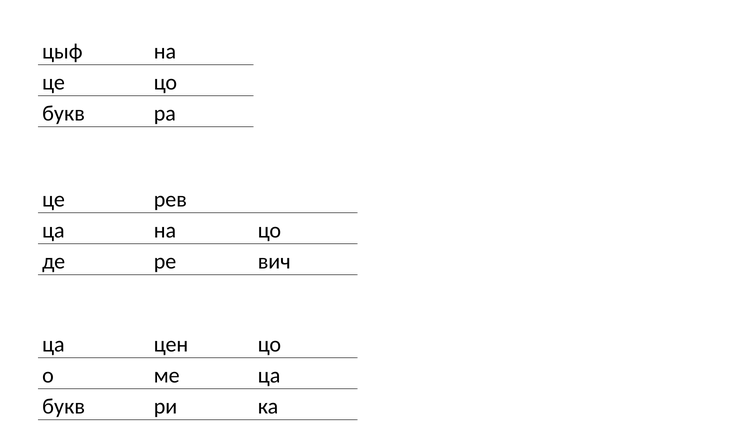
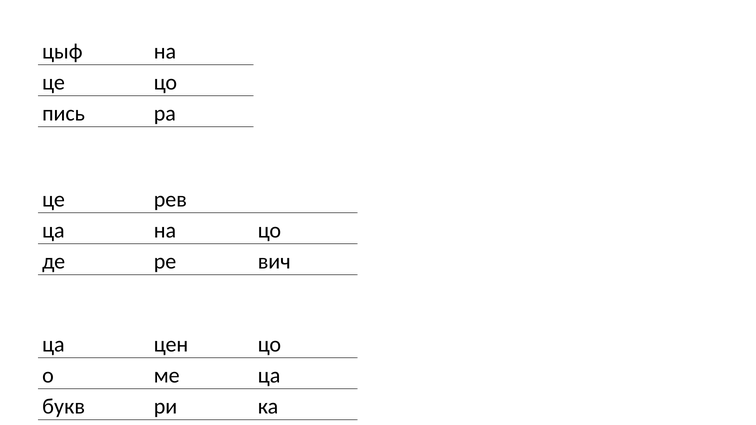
букв: букв -> пись (64, 114)
